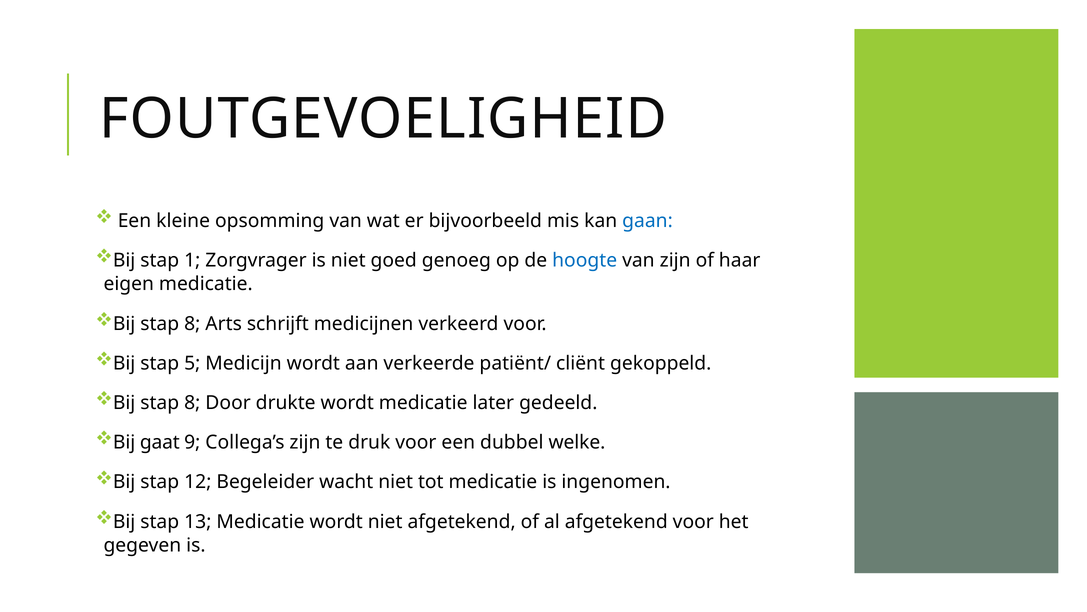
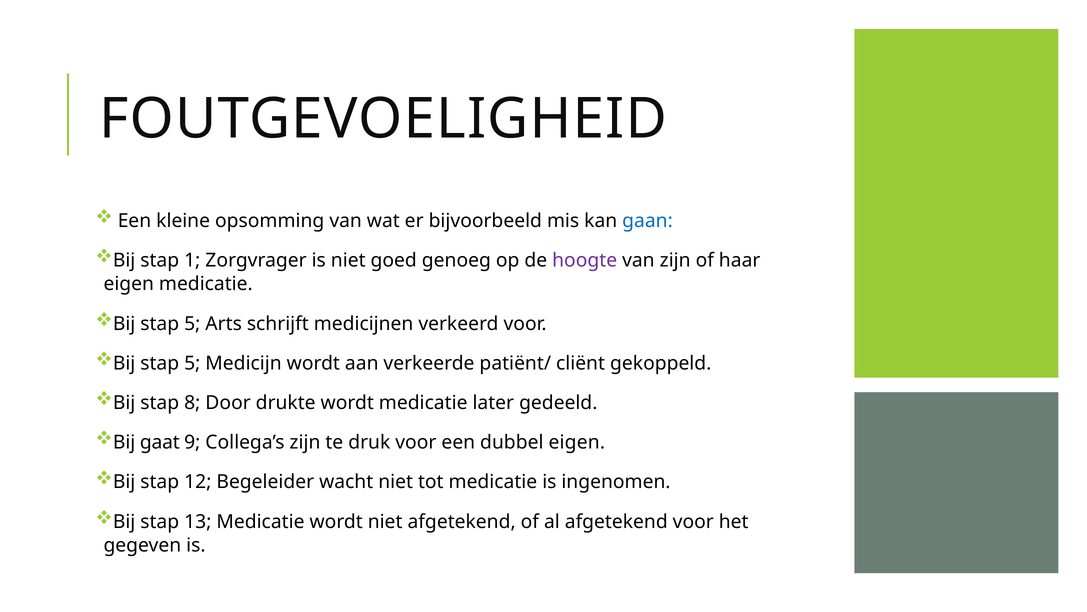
hoogte colour: blue -> purple (585, 260)
8: 8 -> 5 (192, 323)
dubbel welke: welke -> eigen (577, 442)
